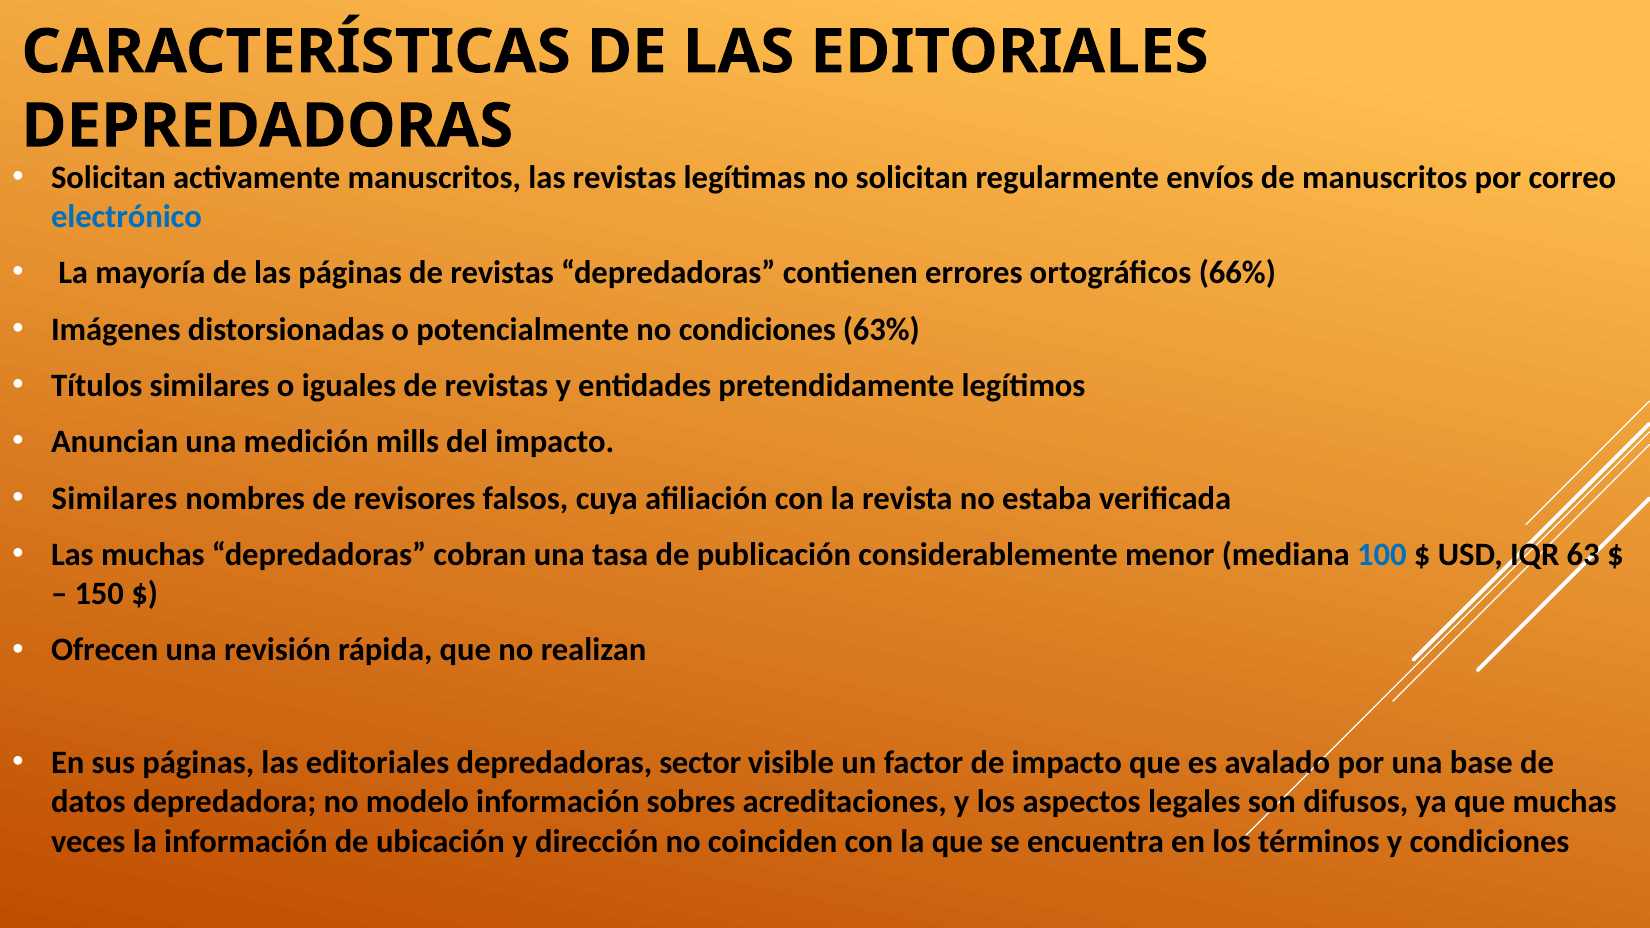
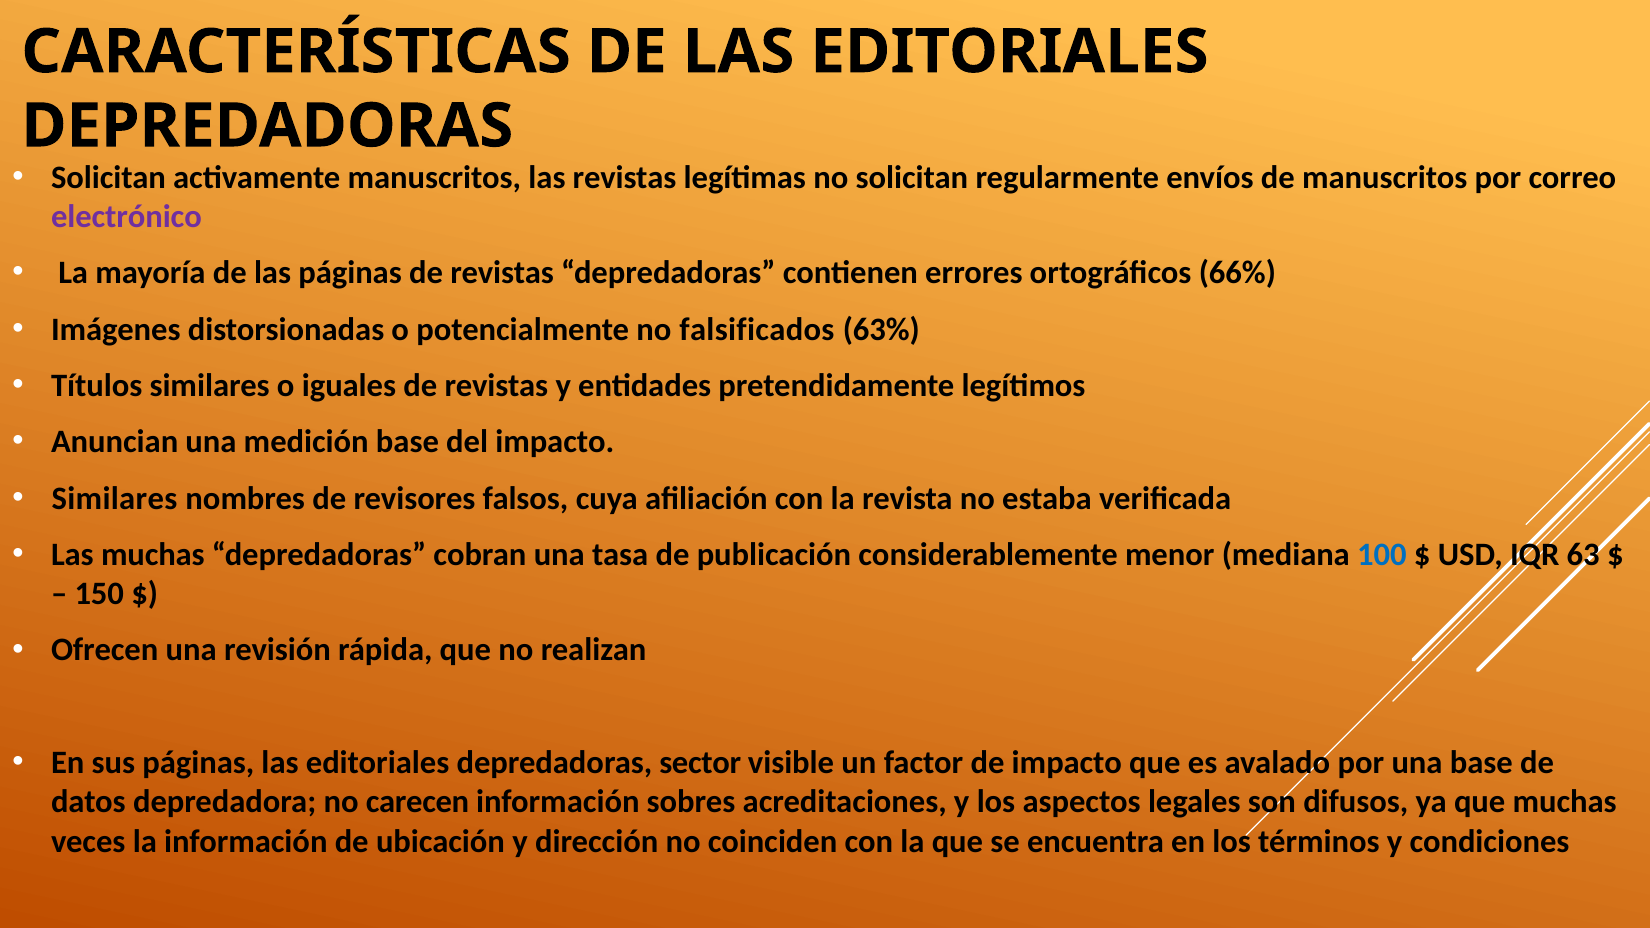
electrónico colour: blue -> purple (126, 217)
no condiciones: condiciones -> falsificados (757, 329)
medición mills: mills -> base (407, 442)
modelo: modelo -> carecen (418, 802)
